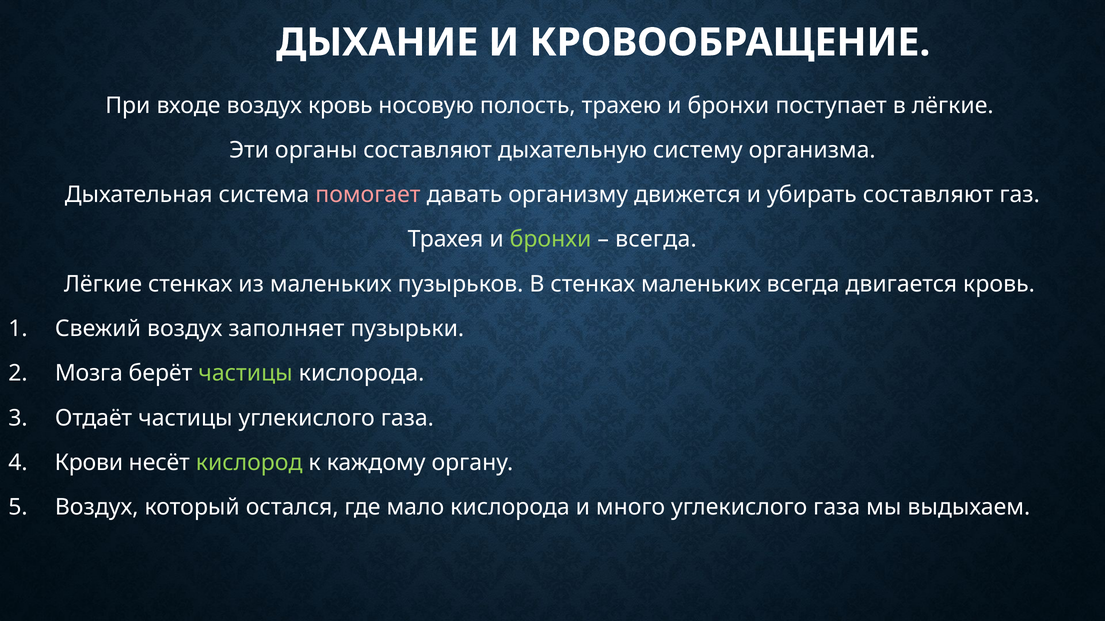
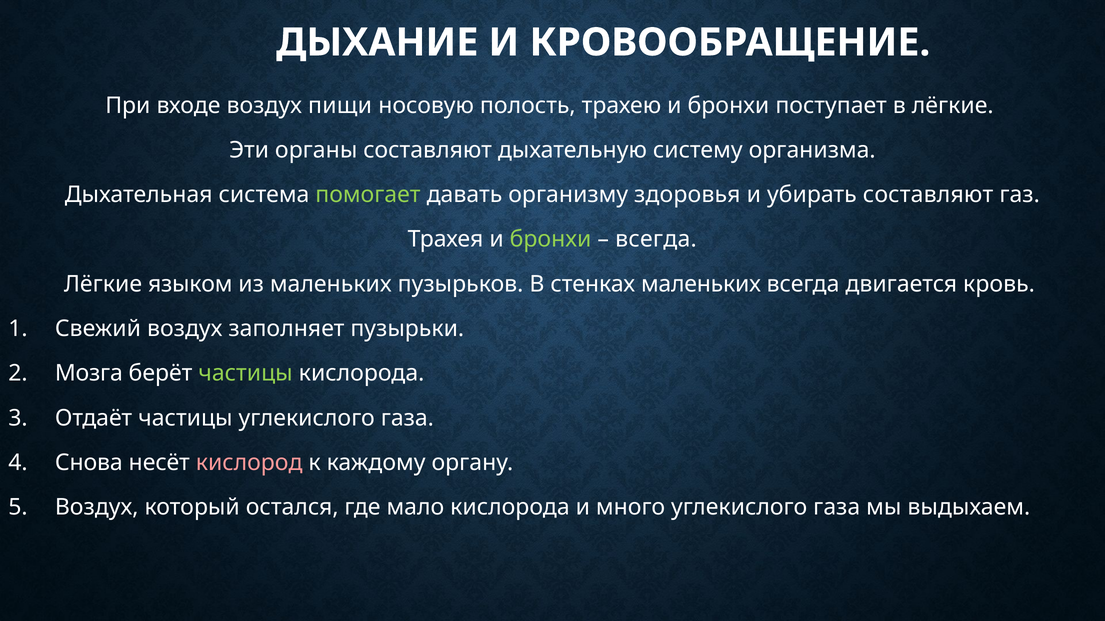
воздух кровь: кровь -> пищи (340, 106)
помогает colour: pink -> light green (368, 195)
движется: движется -> здоровья (687, 195)
Лёгкие стенках: стенках -> языком (190, 284)
Крови: Крови -> Снова (89, 463)
кислород colour: light green -> pink (249, 463)
